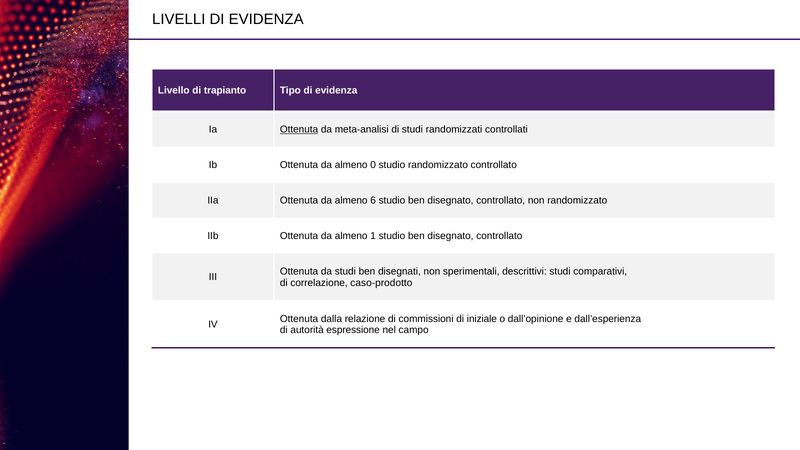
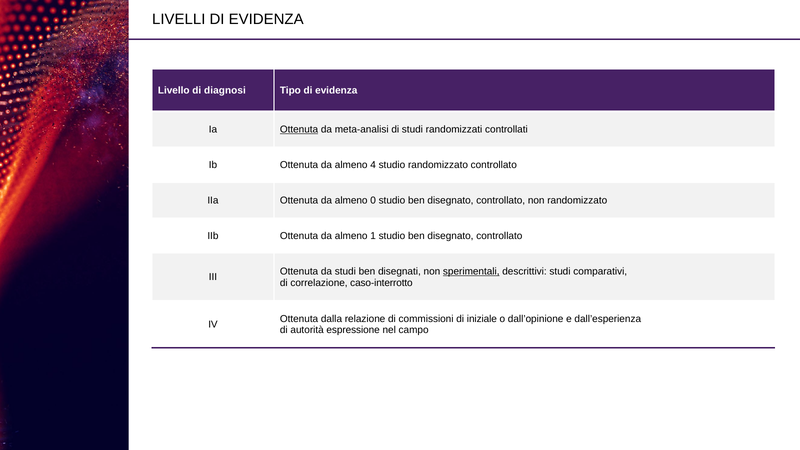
trapianto: trapianto -> diagnosi (225, 91)
0: 0 -> 4 (373, 165)
6: 6 -> 0 (373, 200)
sperimentali underline: none -> present (471, 272)
caso-prodotto: caso-prodotto -> caso-interrotto (381, 283)
